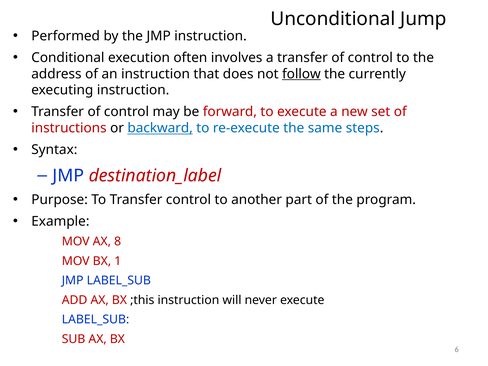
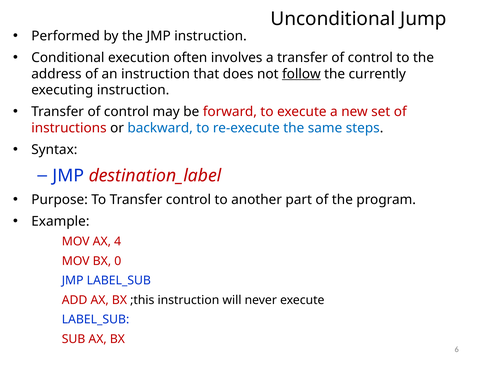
backward underline: present -> none (160, 128)
8: 8 -> 4 (118, 241)
1: 1 -> 0 (118, 261)
